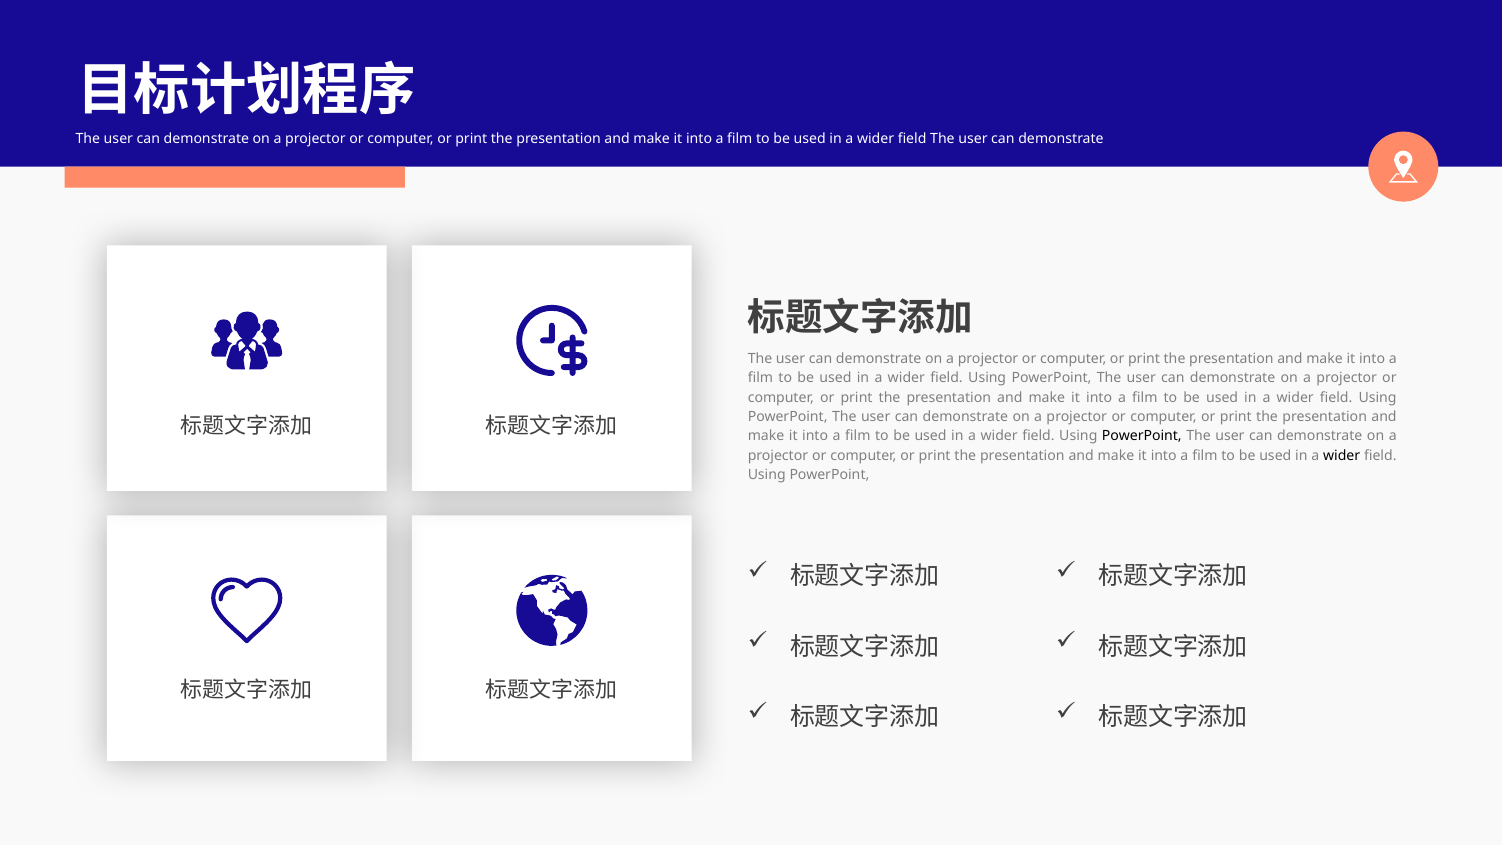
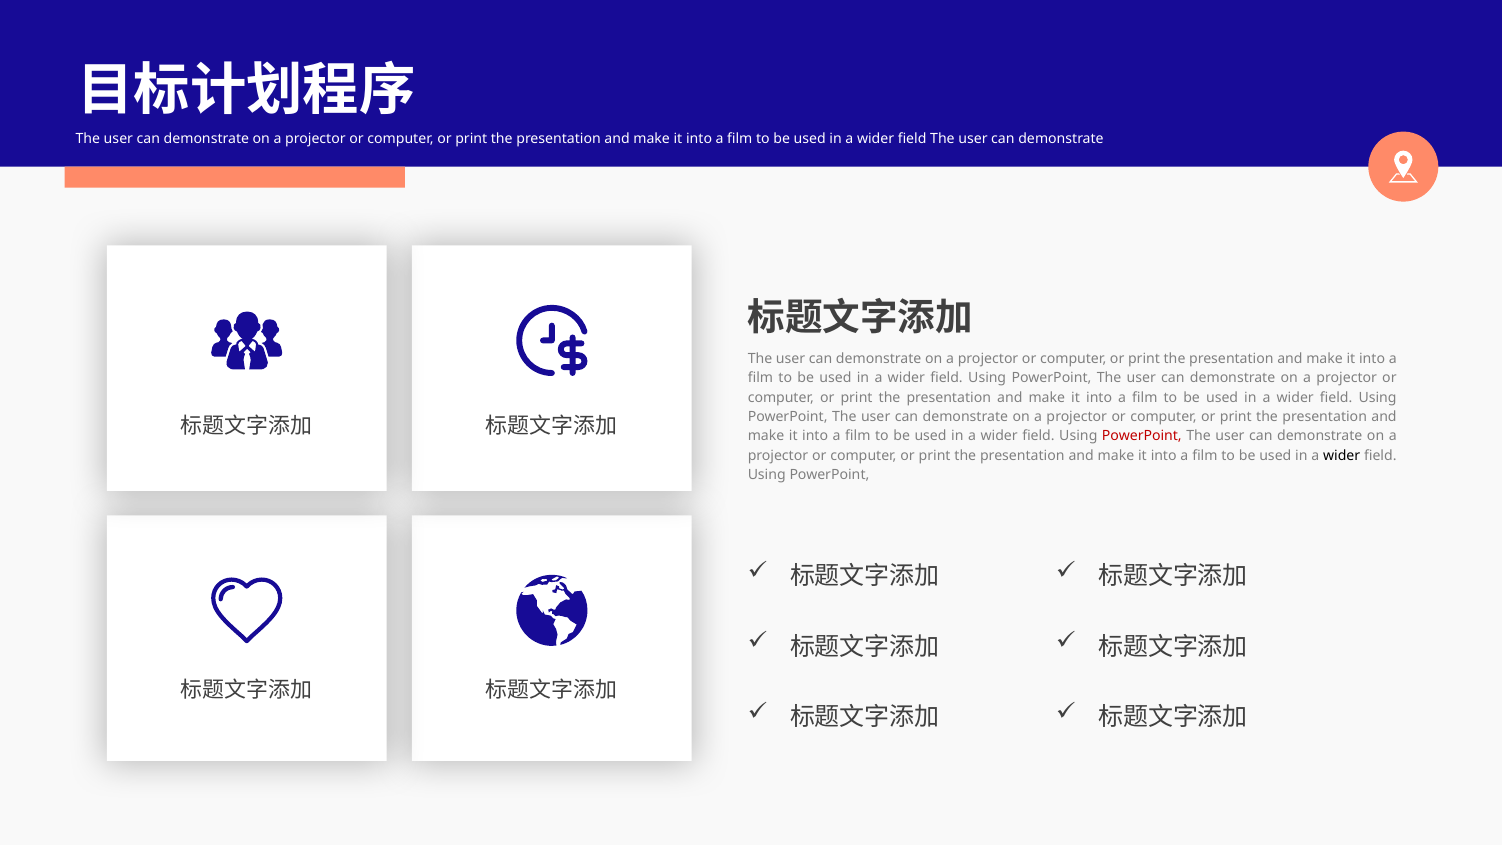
PowerPoint colour: black -> red (1142, 436)
